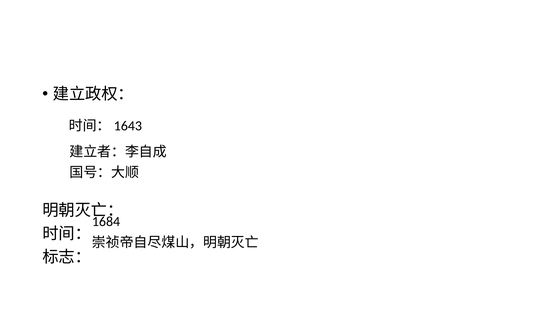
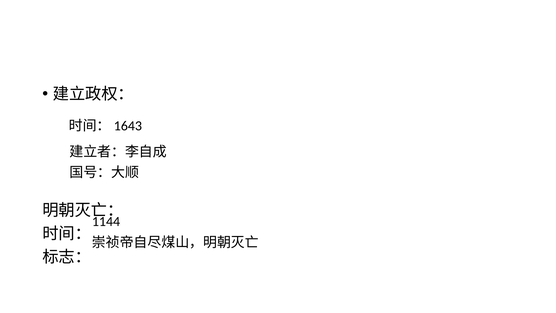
1684: 1684 -> 1144 (106, 221)
